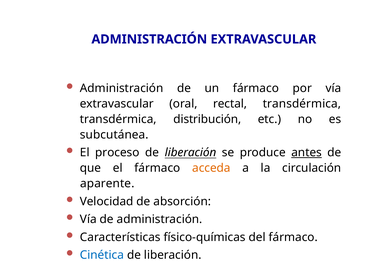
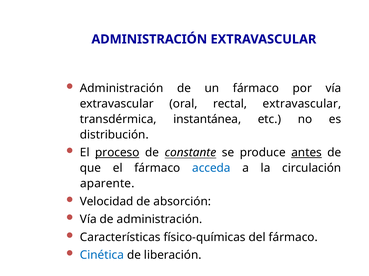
rectal transdérmica: transdérmica -> extravascular (302, 104)
distribución: distribución -> instantánea (207, 120)
subcutánea: subcutánea -> distribución (114, 135)
proceso underline: none -> present (117, 153)
liberación: liberación -> constante (190, 153)
acceda colour: orange -> blue (211, 169)
